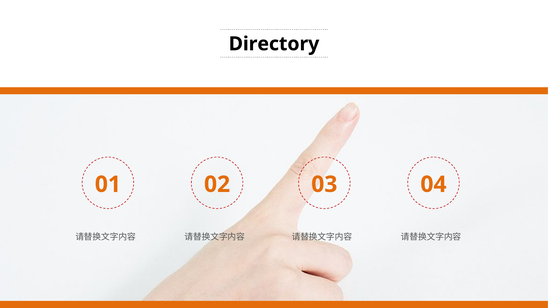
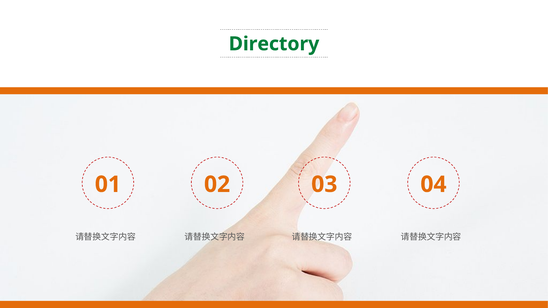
Directory colour: black -> green (274, 44)
